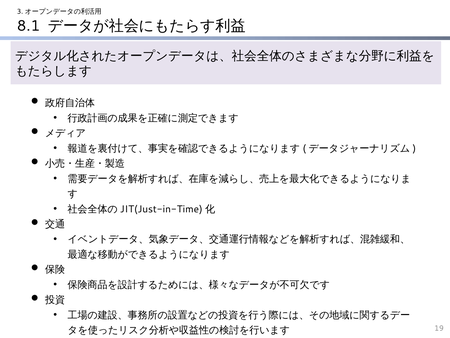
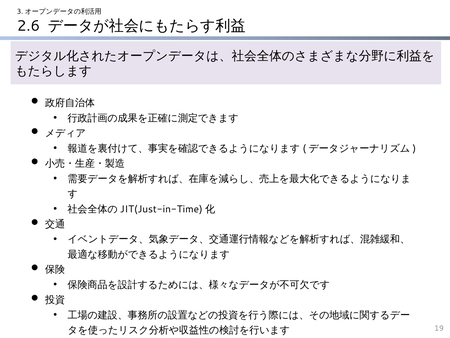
8.1: 8.1 -> 2.6 (28, 26)
